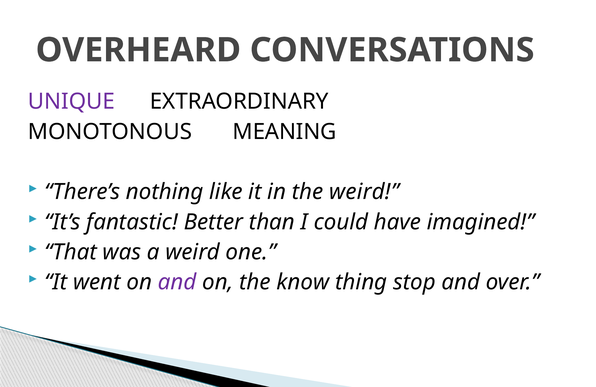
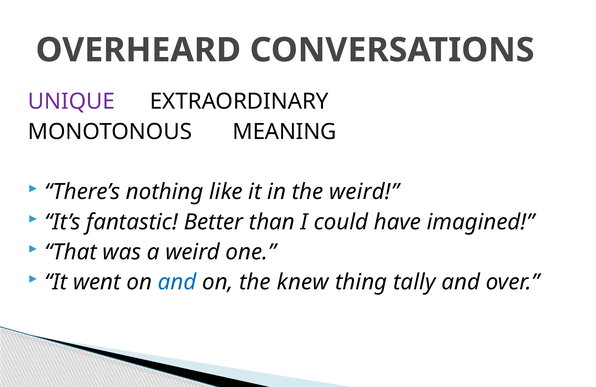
and colour: purple -> blue (177, 283)
know: know -> knew (303, 283)
stop: stop -> tally (414, 283)
